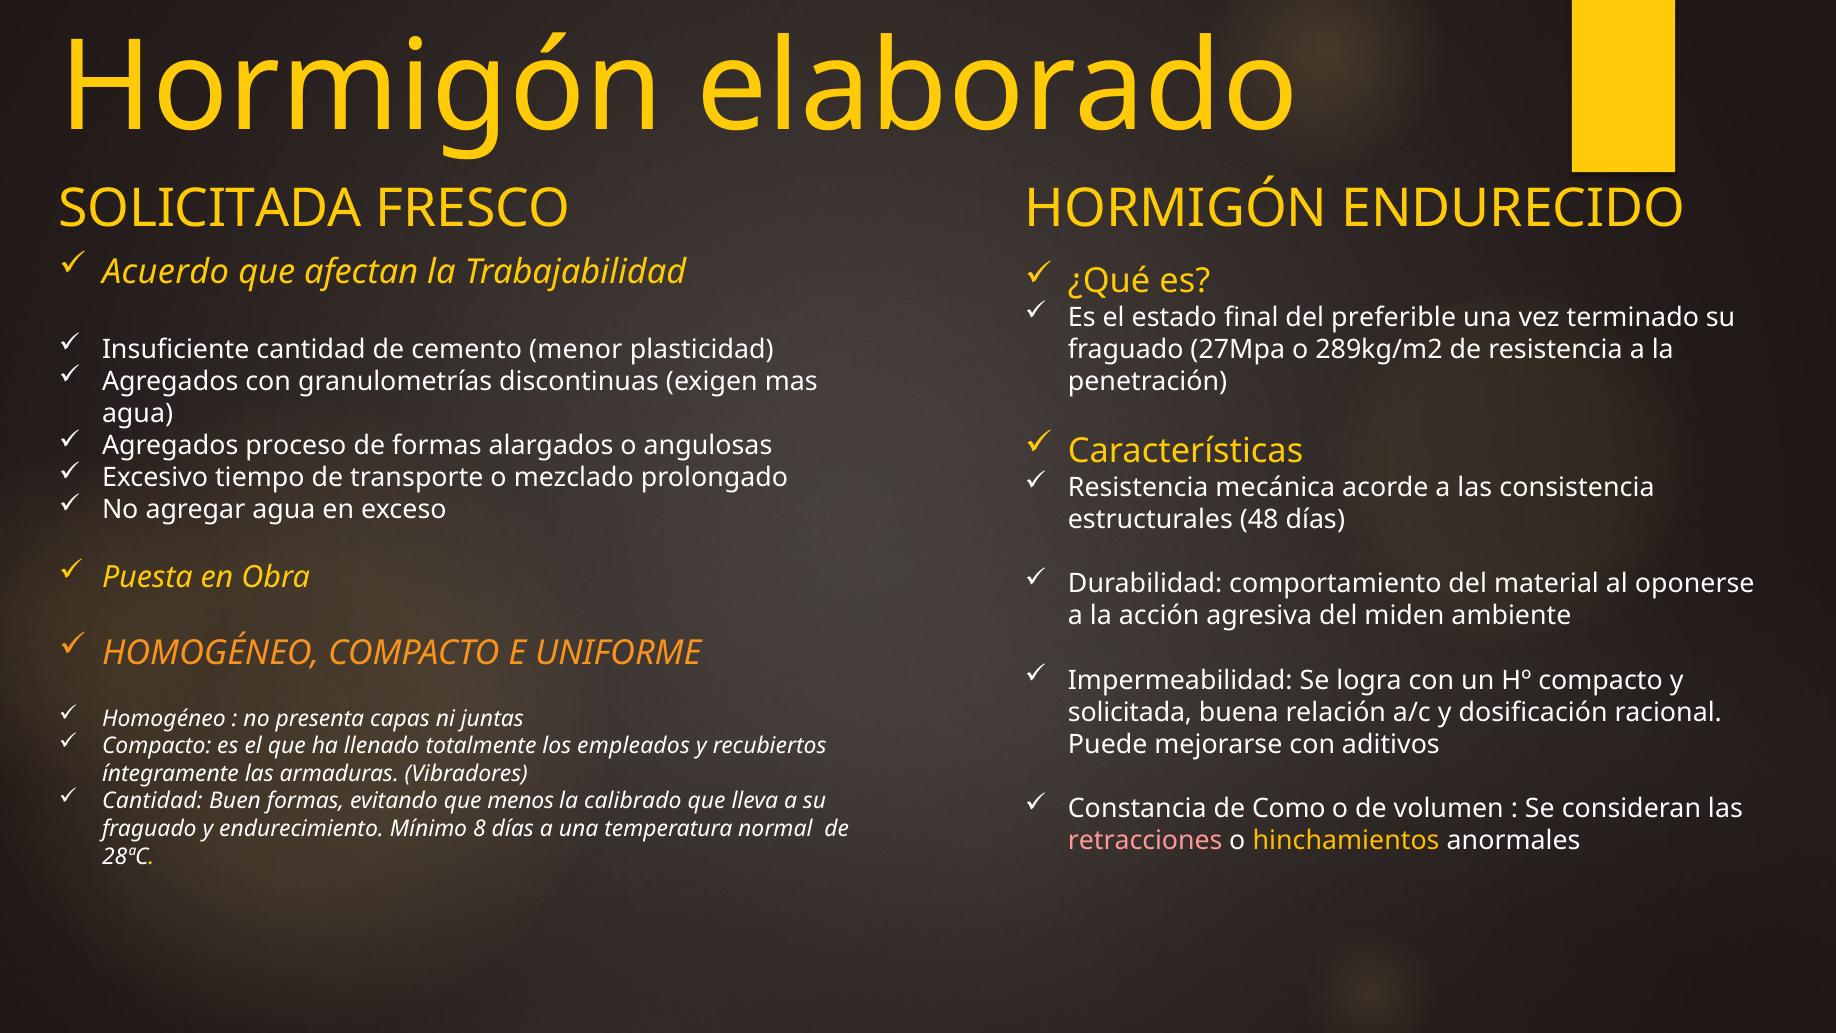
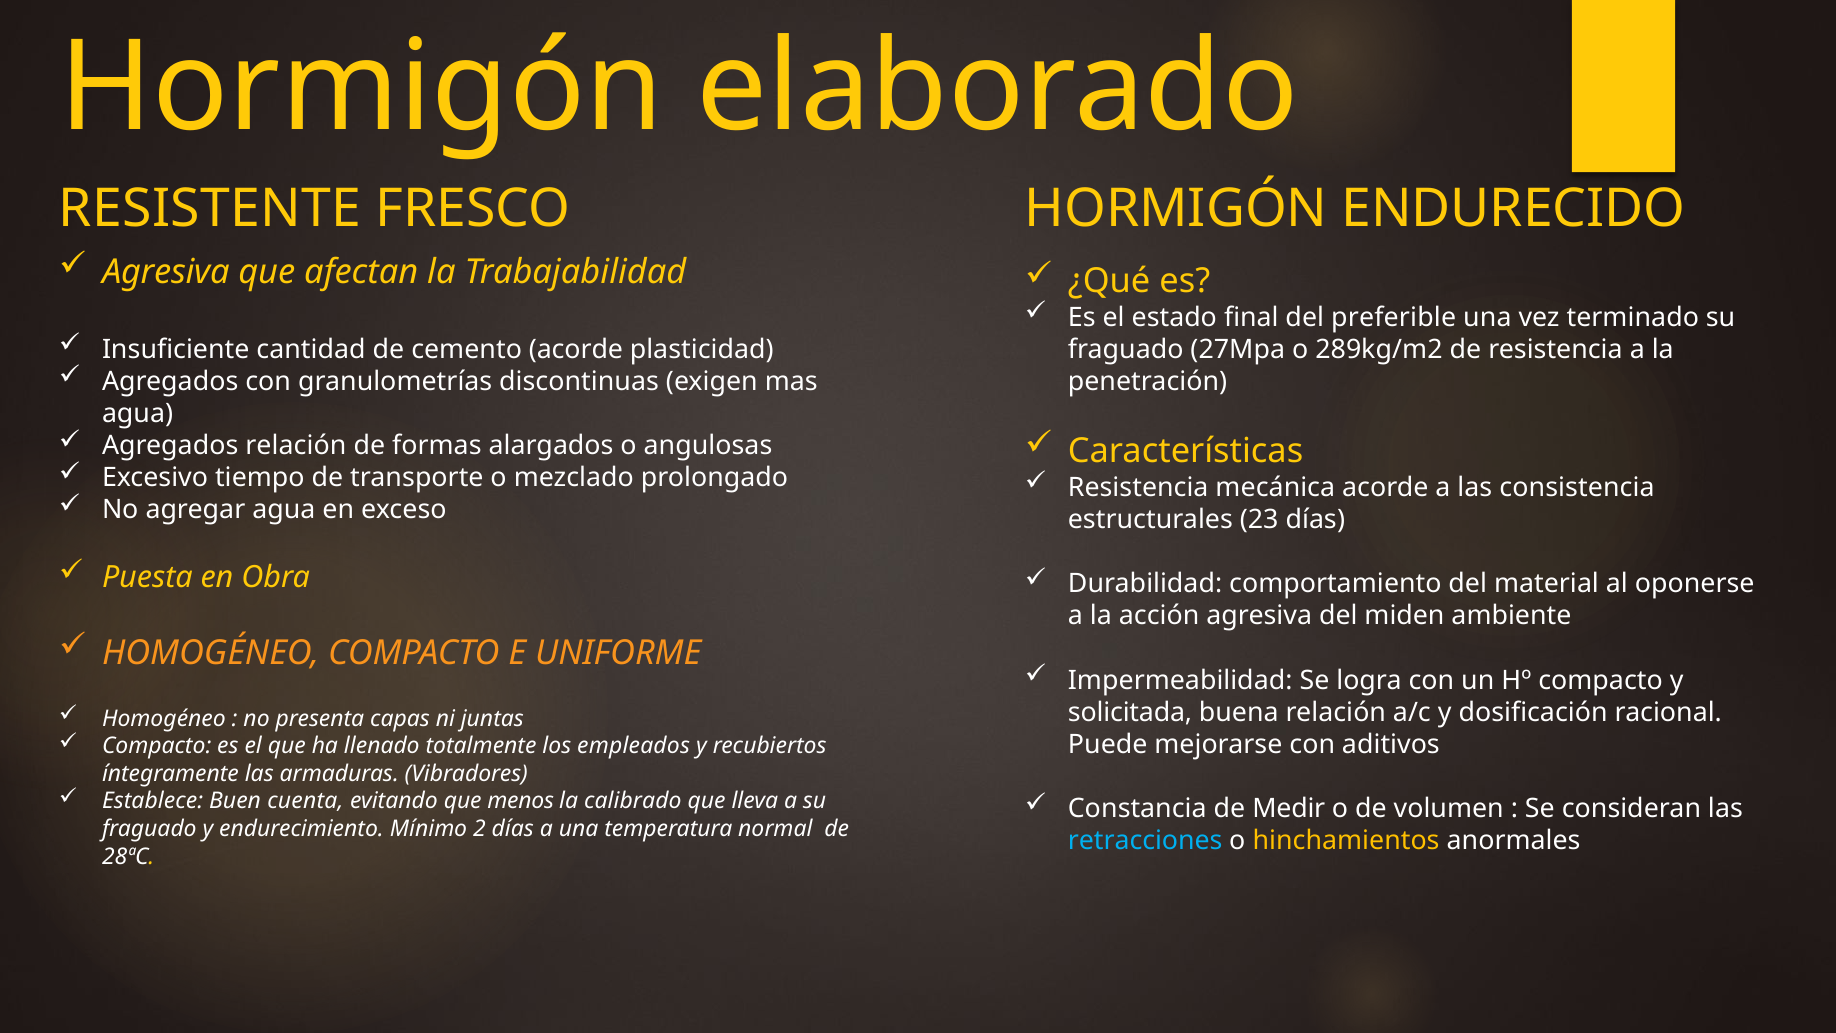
SOLICITADA: SOLICITADA -> RESISTENTE (210, 208)
Acuerdo: Acuerdo -> Agresiva (166, 272)
cemento menor: menor -> acorde (576, 349)
Agregados proceso: proceso -> relación (296, 446)
48: 48 -> 23 (1259, 519)
Cantidad: Cantidad -> Establece (153, 801)
Buen formas: formas -> cuenta (305, 801)
Como: Como -> Medir (1289, 809)
8: 8 -> 2 (479, 829)
retracciones colour: pink -> light blue (1145, 841)
